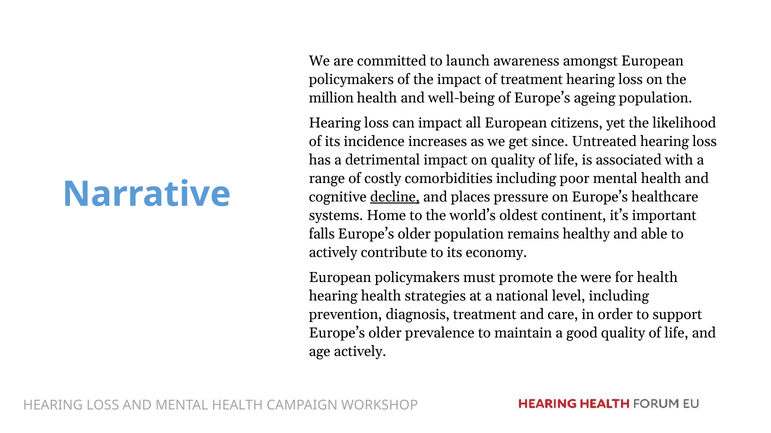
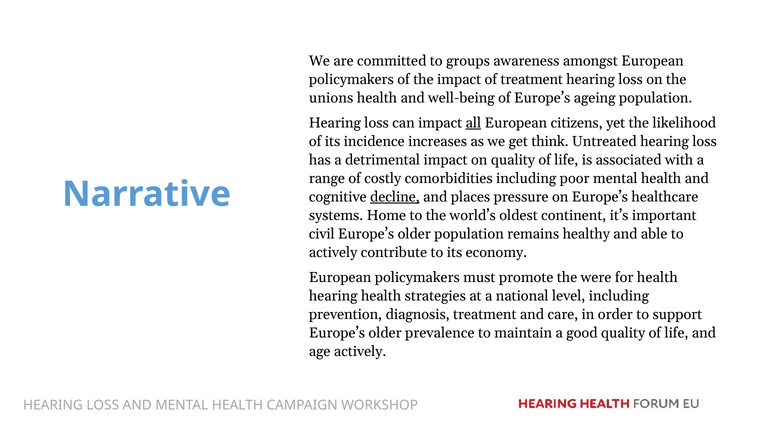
launch: launch -> groups (468, 61)
million: million -> unions (331, 98)
all underline: none -> present (473, 123)
since: since -> think (550, 142)
falls: falls -> civil (322, 234)
